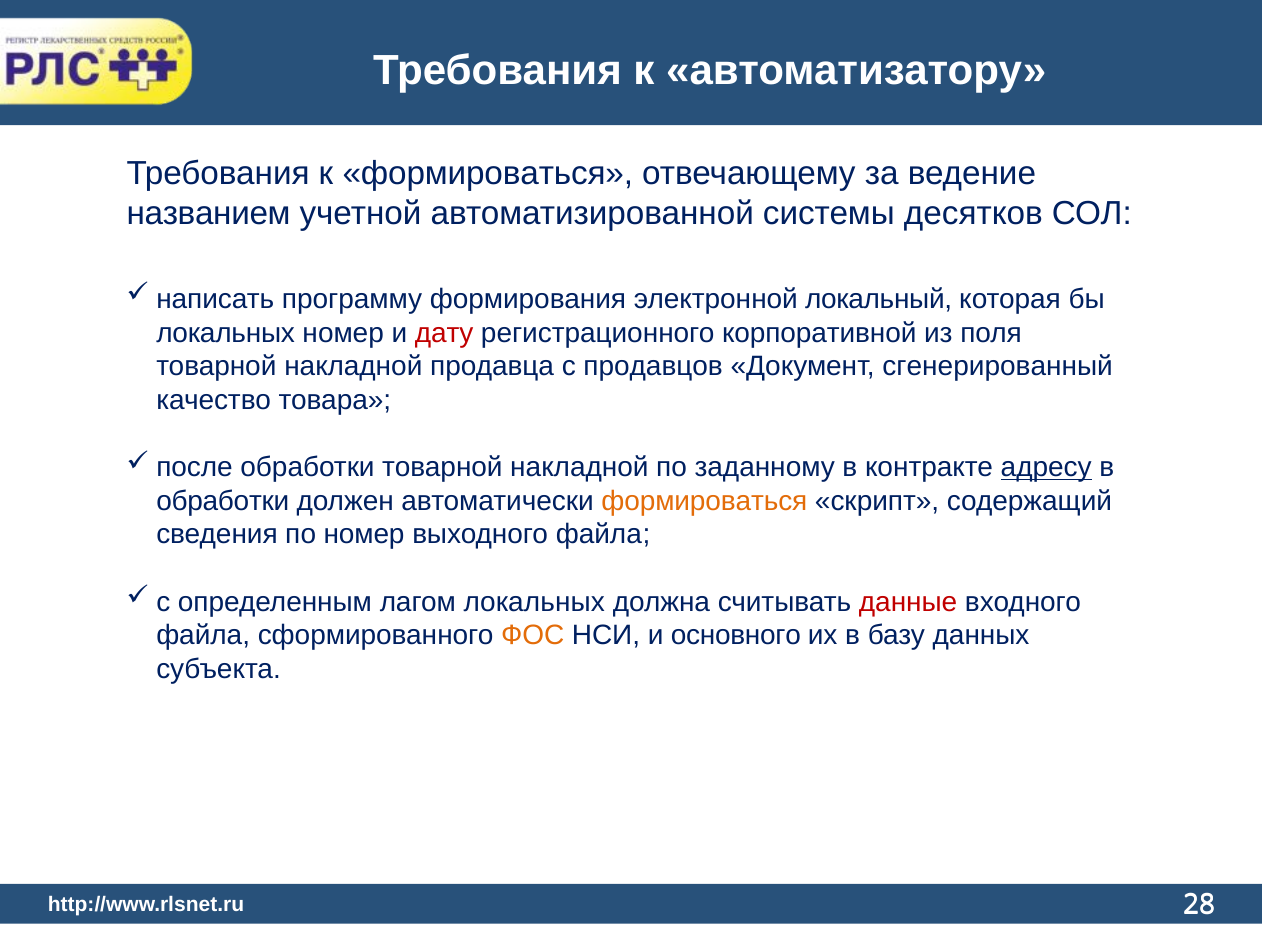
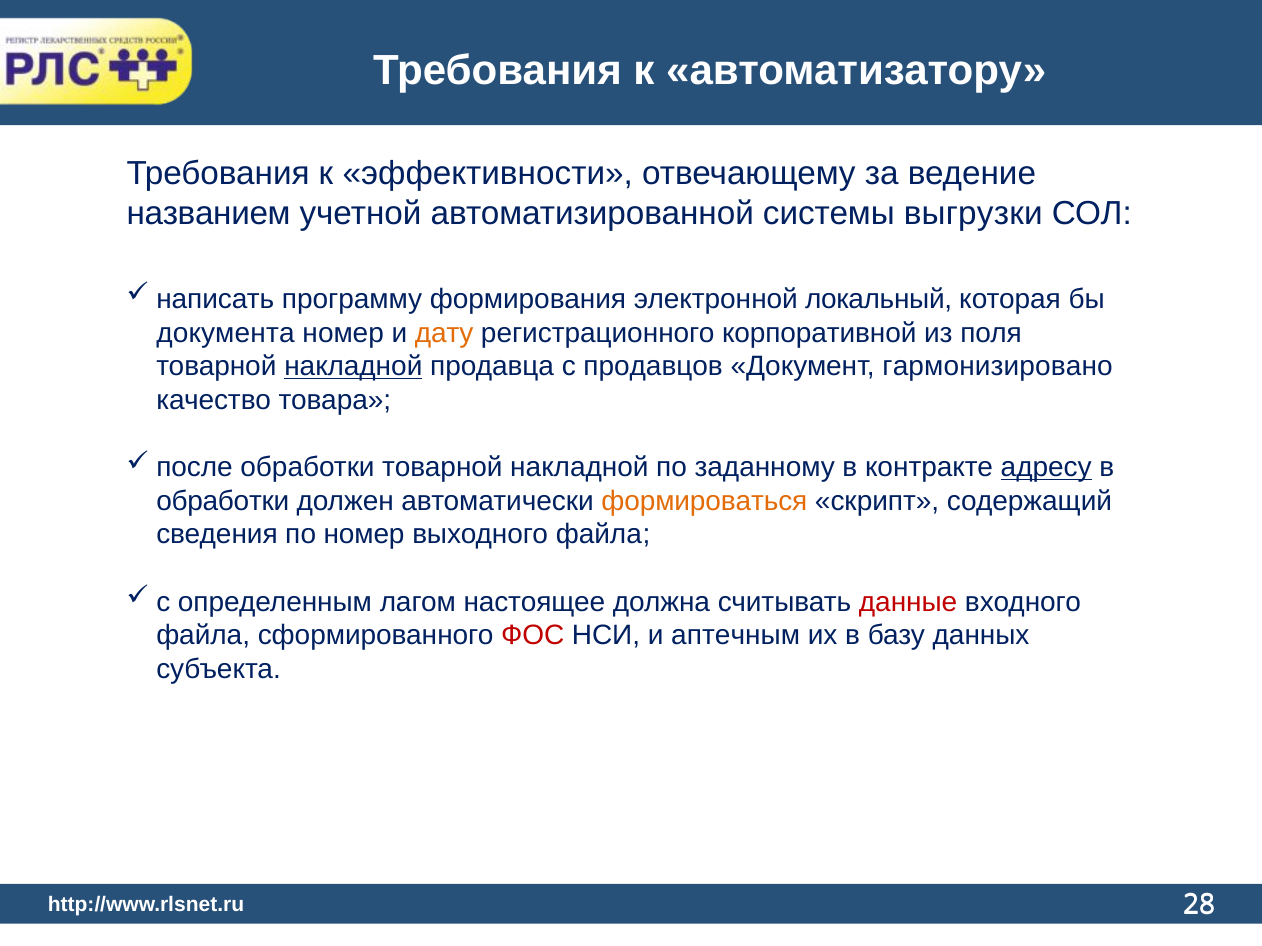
к формироваться: формироваться -> эффективности (488, 174)
десятков: десятков -> выгрузки (973, 214)
локальных: локальных -> документа (225, 333)
дату colour: red -> orange (444, 333)
накладной underline: none -> present (353, 367)
сгенерированный: сгенерированный -> гармонизировано (998, 367)
лагом локальных: локальных -> настоящее (534, 602)
ФОС colour: orange -> red (533, 636)
основного: основного -> аптечным (736, 636)
